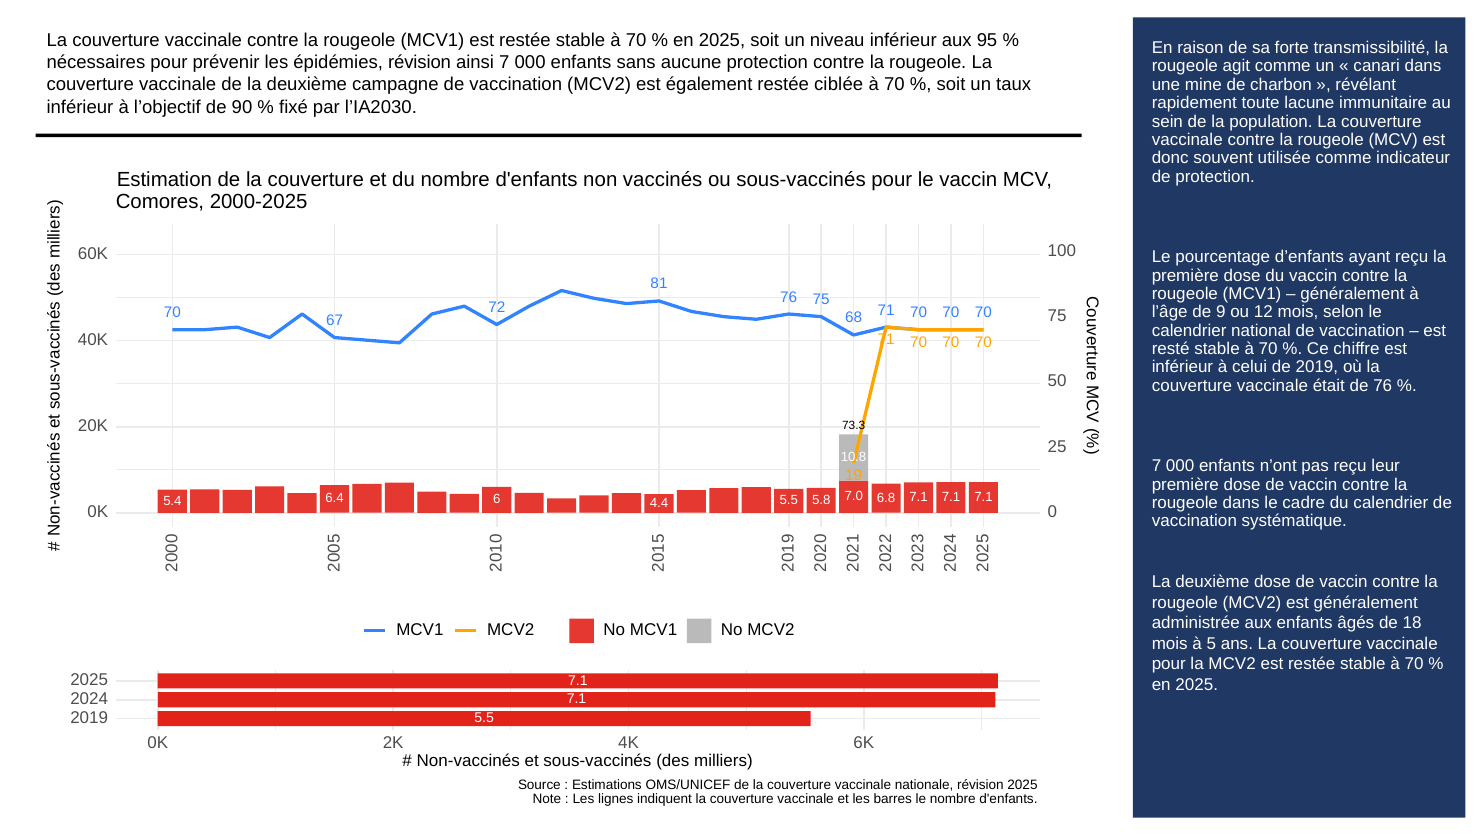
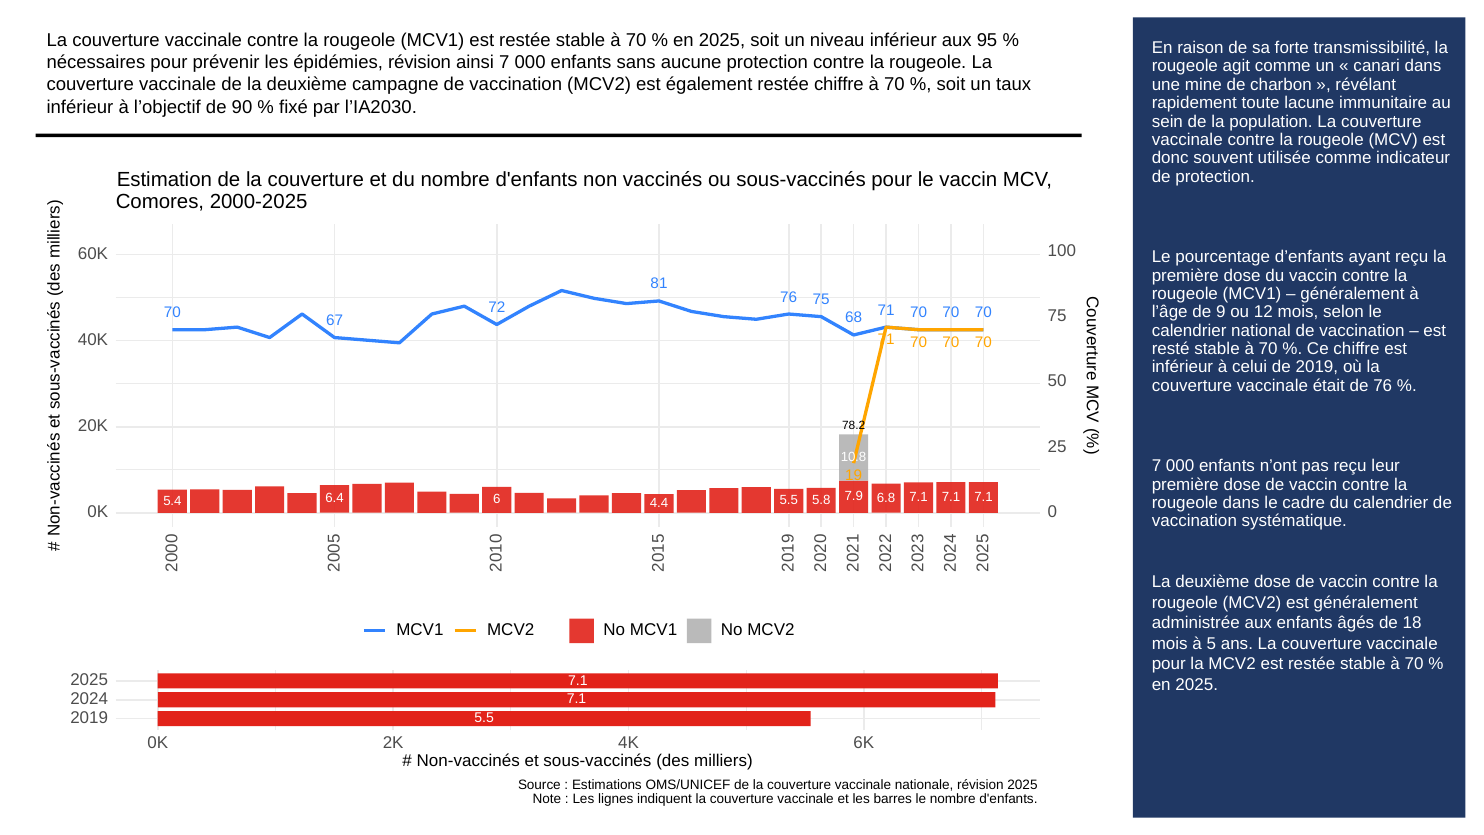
restée ciblée: ciblée -> chiffre (839, 85)
73.3: 73.3 -> 78.2 (854, 425)
7.0: 7.0 -> 7.9 (854, 496)
